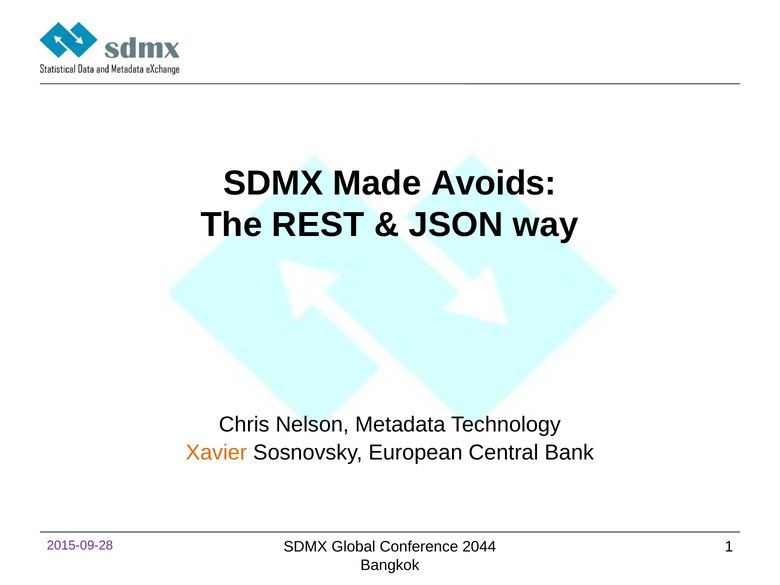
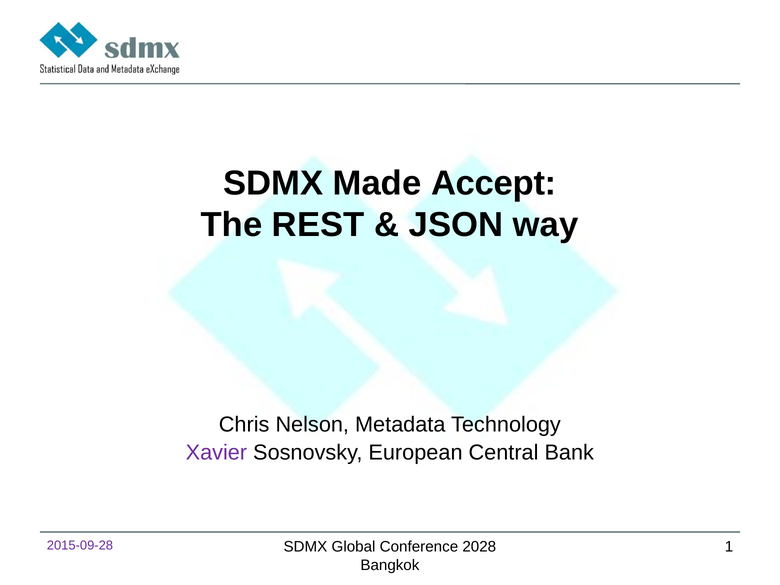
Avoids: Avoids -> Accept (494, 183)
Xavier colour: orange -> purple (216, 452)
2044: 2044 -> 2028 (479, 547)
